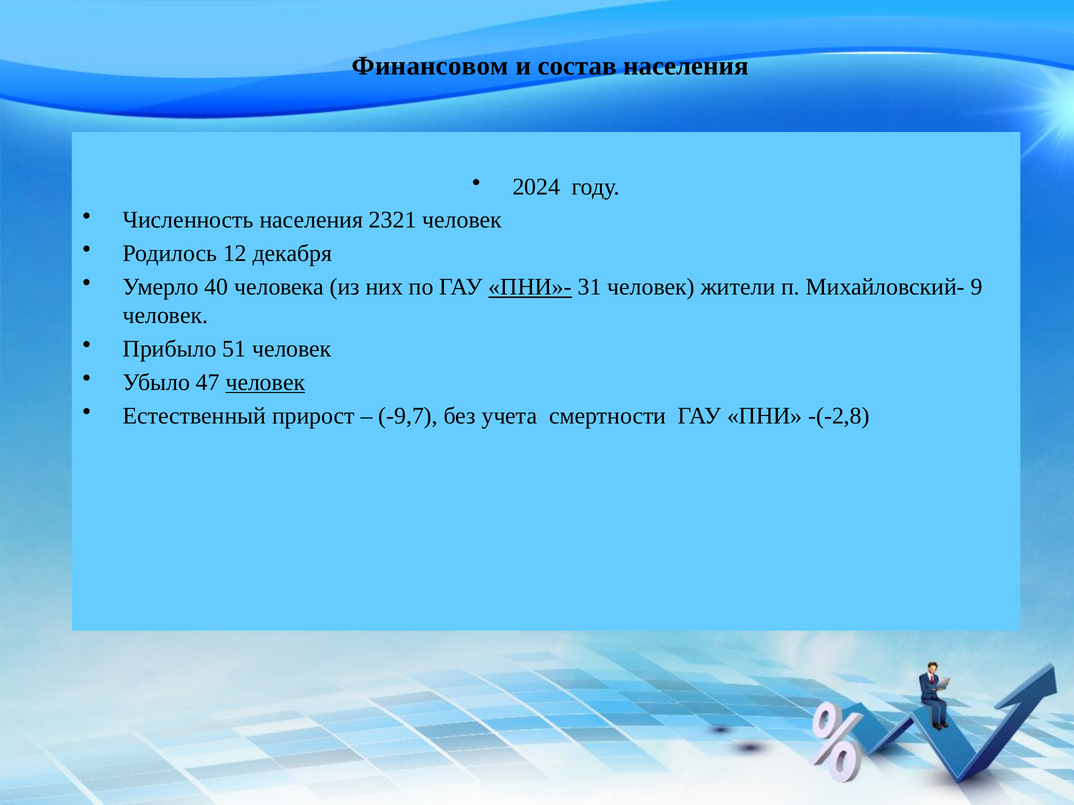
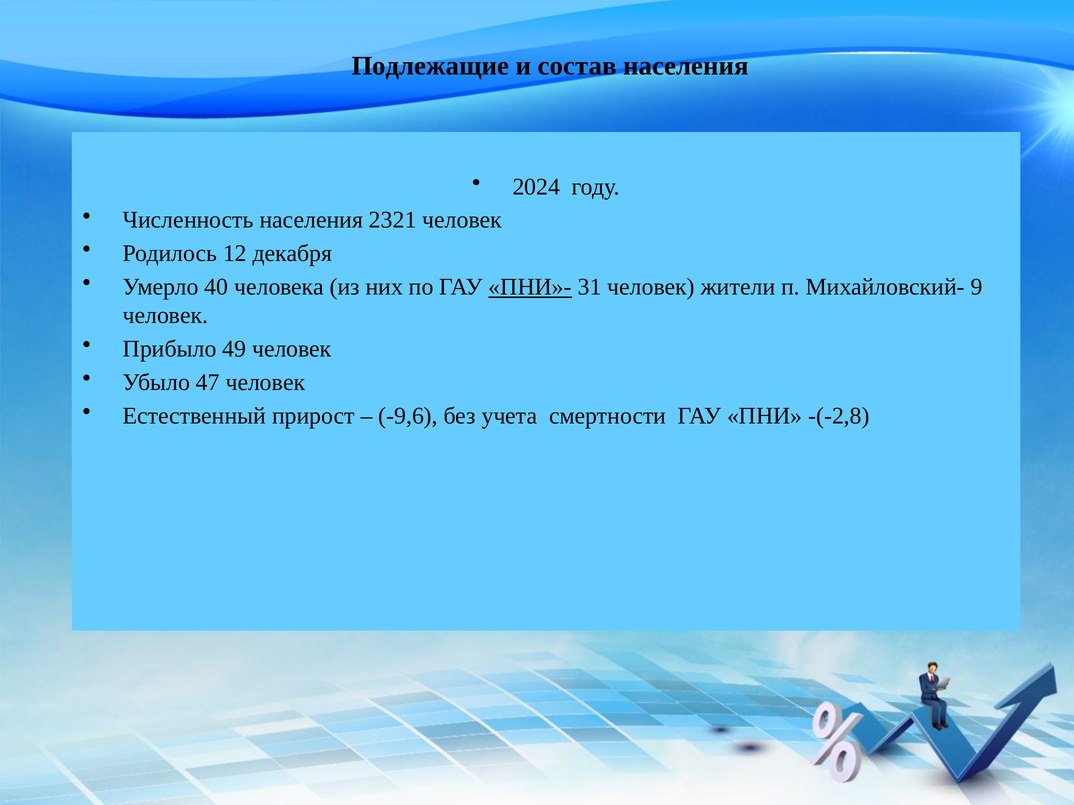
Финансовом: Финансовом -> Подлежащие (430, 66)
51: 51 -> 49 (234, 349)
человек underline: present -> none (265, 382)
-9,7: -9,7 -> -9,6 (408, 416)
